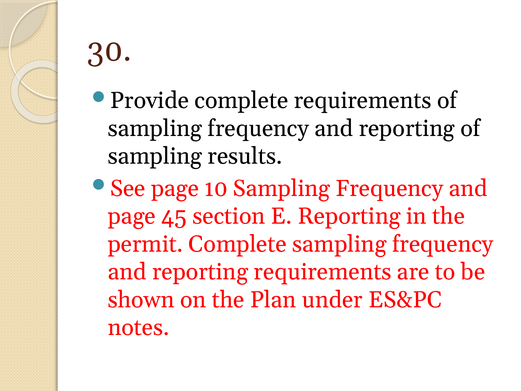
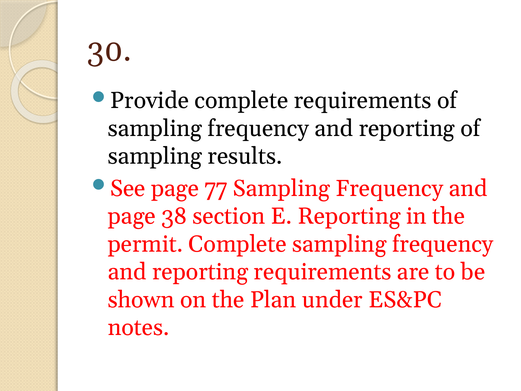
10: 10 -> 77 (216, 188)
45: 45 -> 38 (174, 216)
